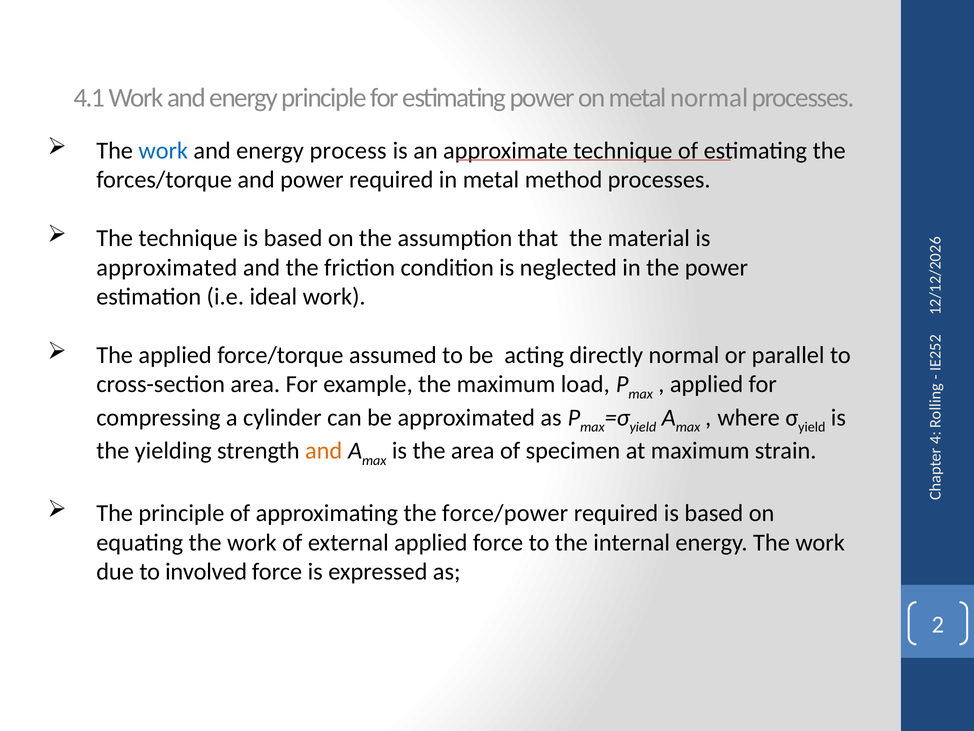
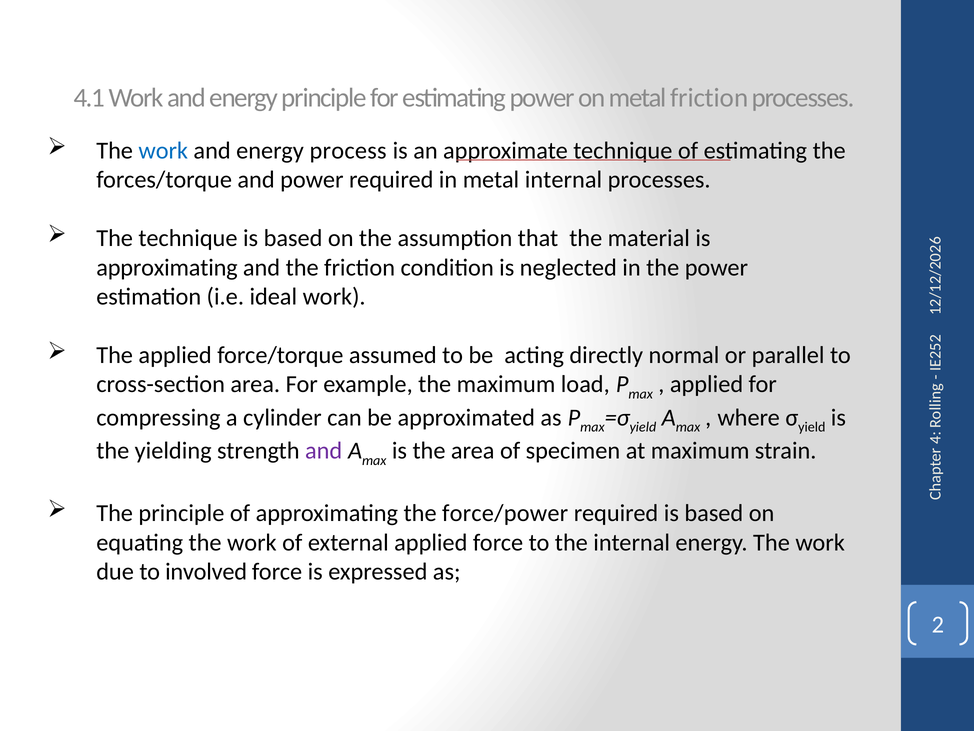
metal normal: normal -> friction (709, 98)
metal method: method -> internal (563, 180)
approximated: approximated -> approximating (167, 267)
and colour: orange -> purple (324, 451)
